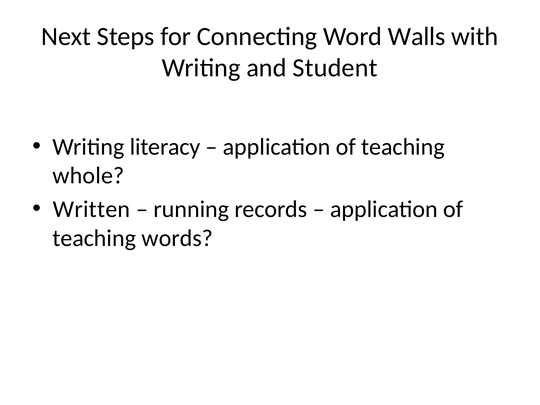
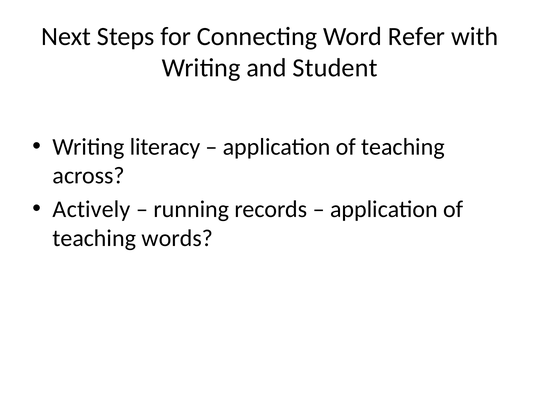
Walls: Walls -> Refer (417, 36)
whole: whole -> across (89, 176)
Written: Written -> Actively (92, 209)
